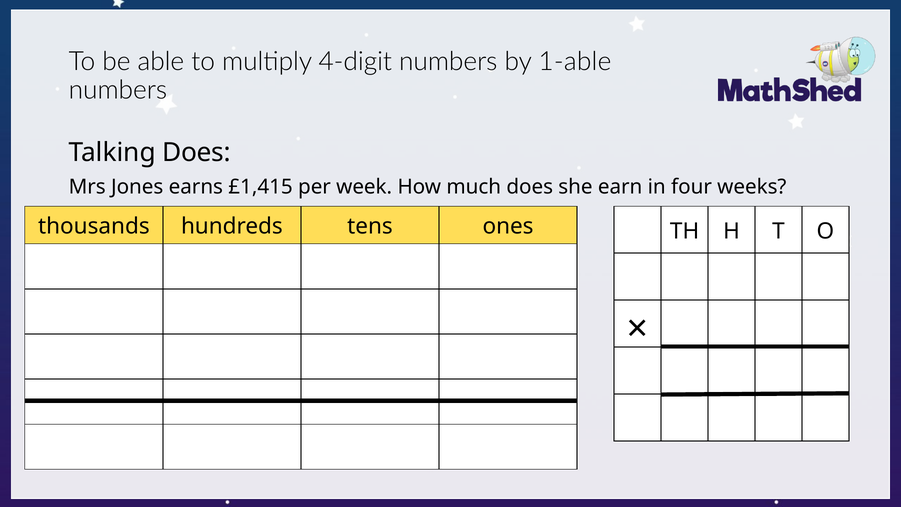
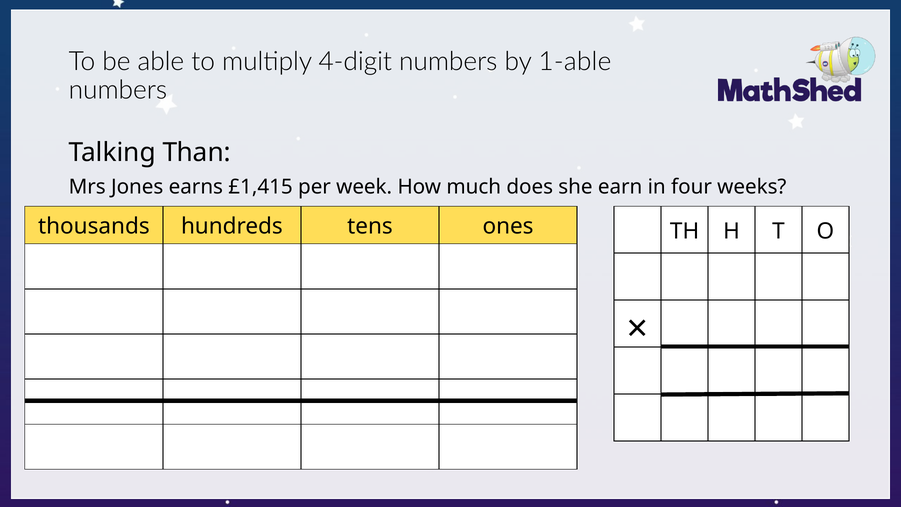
Talking Does: Does -> Than (197, 152)
